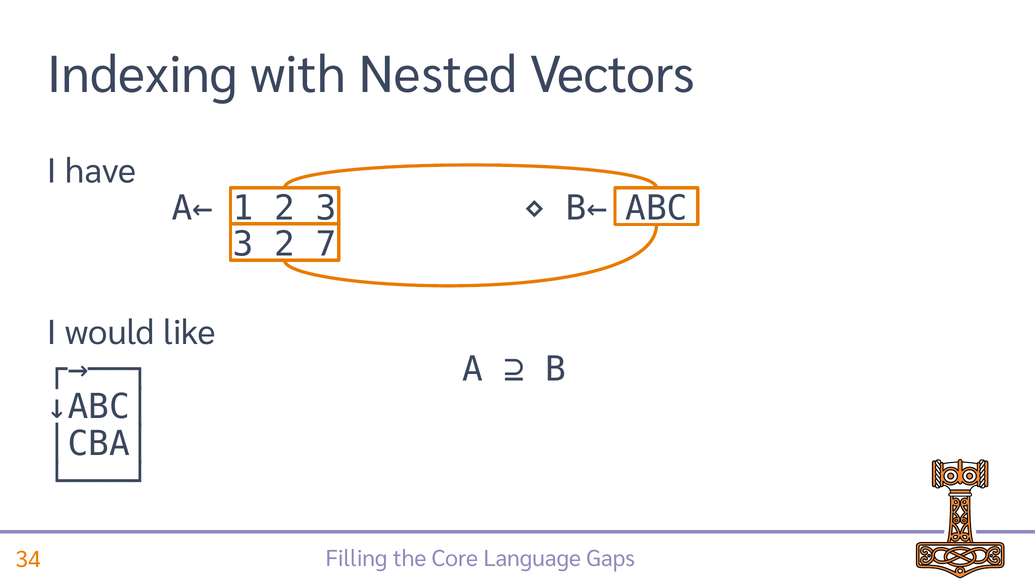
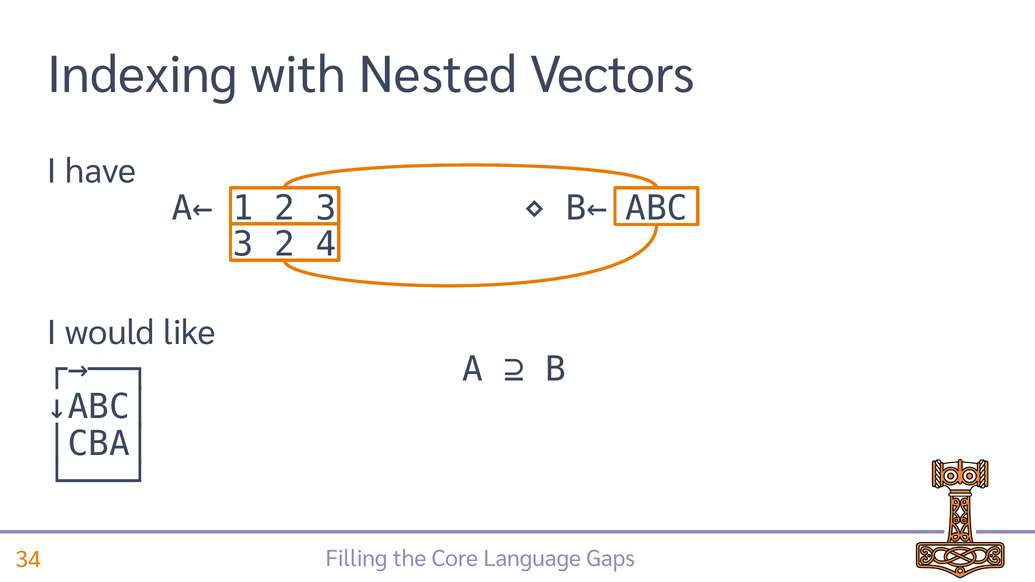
7: 7 -> 4 (326, 245)
